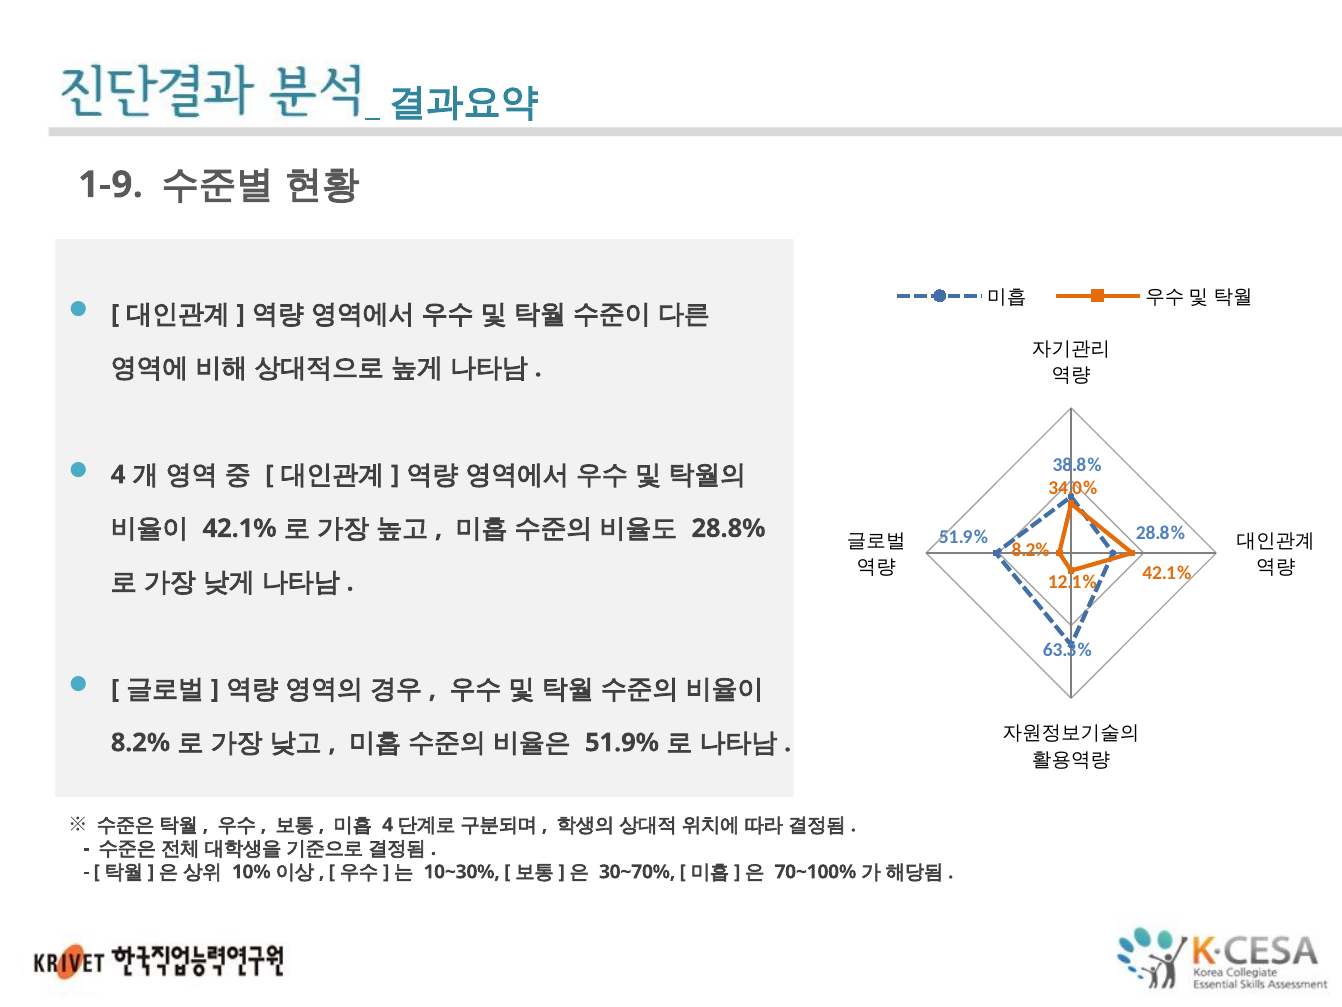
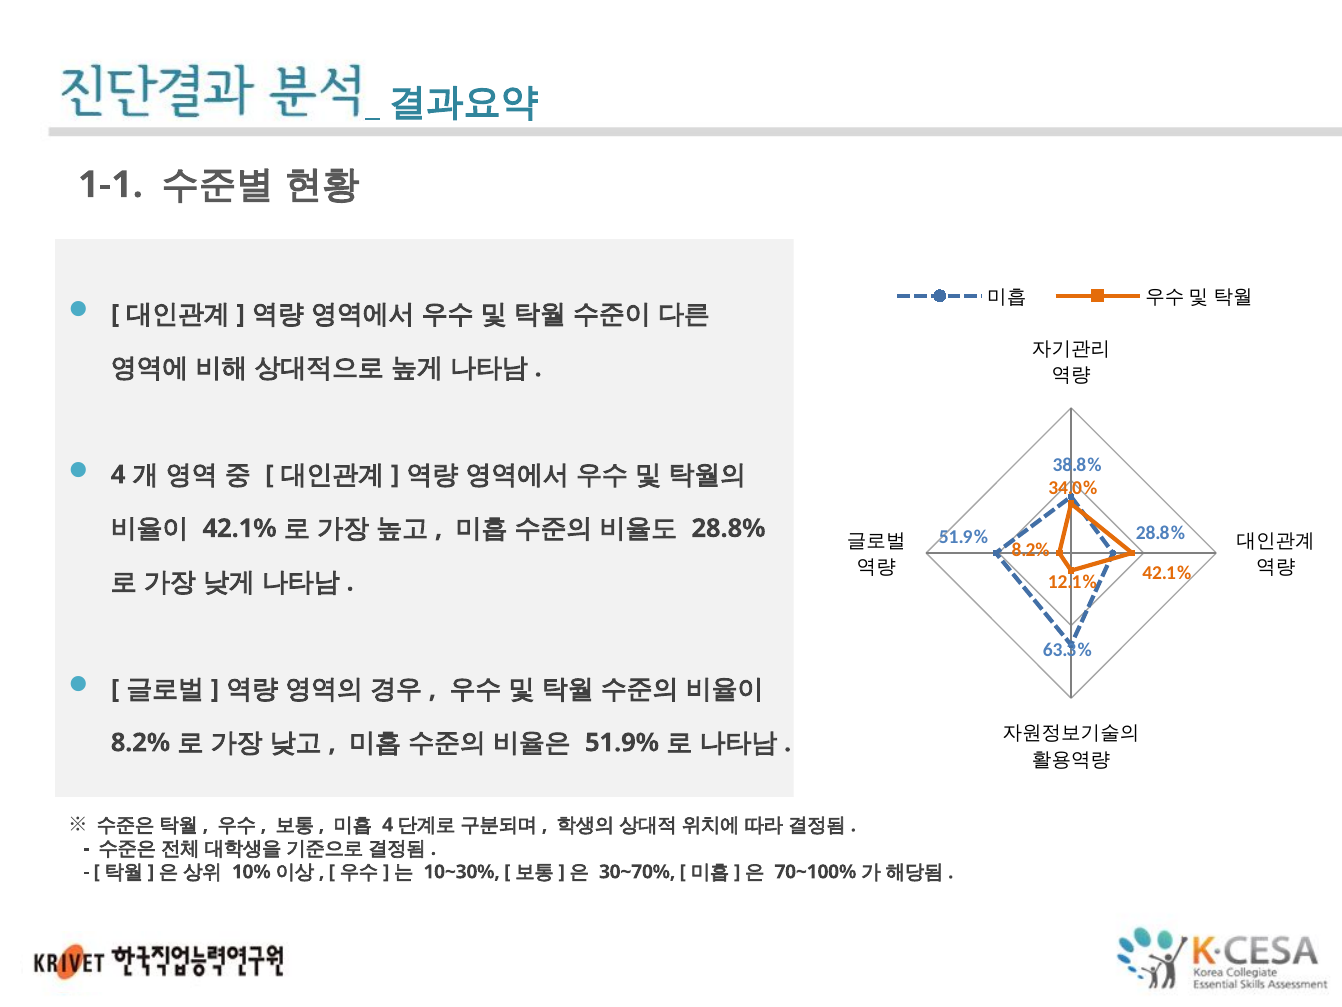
1-9: 1-9 -> 1-1 (111, 185)
